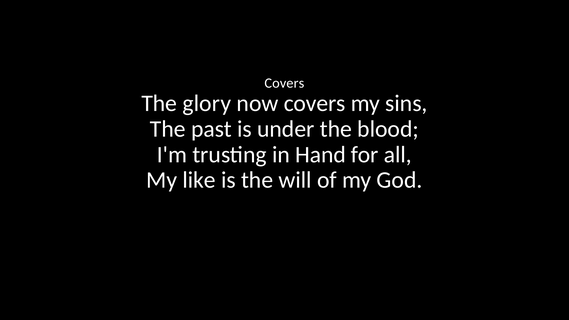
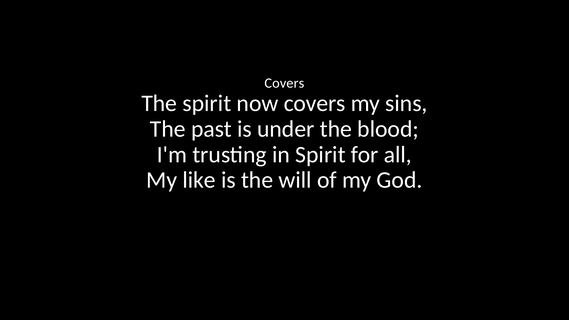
The glory: glory -> spirit (207, 103)
in Hand: Hand -> Spirit (320, 155)
